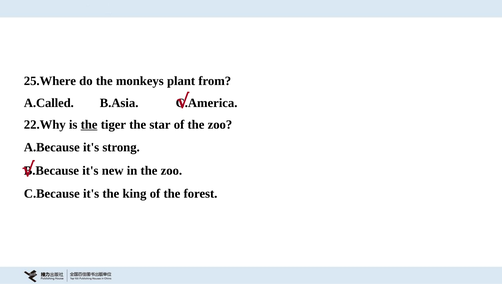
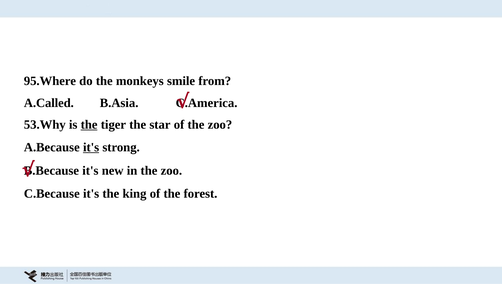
25.Where: 25.Where -> 95.Where (50, 81)
plant: plant -> smile (181, 81)
22.Why: 22.Why -> 53.Why (45, 124)
it's underline: none -> present (91, 147)
